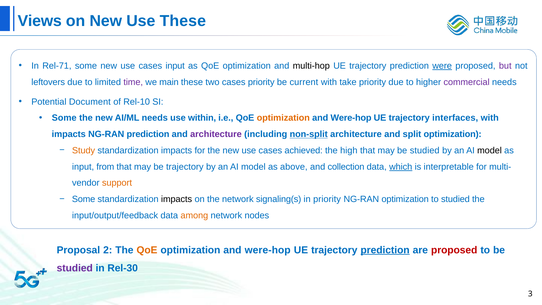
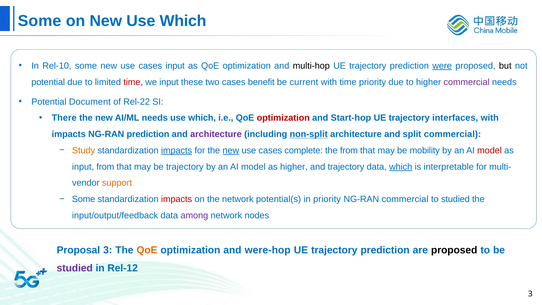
Views: Views -> Some (40, 21)
New Use These: These -> Which (183, 21)
Rel-71: Rel-71 -> Rel-10 (57, 66)
but colour: purple -> black (505, 66)
leftovers: leftovers -> potential (48, 82)
time colour: purple -> red (133, 82)
we main: main -> input (169, 82)
cases priority: priority -> benefit (261, 82)
with take: take -> time (348, 82)
Rel-10: Rel-10 -> Rel-22 (137, 102)
Some: Some -> There (64, 118)
within: within -> which (202, 118)
optimization colour: orange -> red (283, 118)
Were-hop: Were-hop -> Start-hop (351, 118)
split optimization: optimization -> commercial (452, 134)
impacts underline: none -> present (177, 150)
new underline: none -> present (231, 150)
achieved: achieved -> complete (304, 150)
the high: high -> from (349, 150)
may be studied: studied -> mobility (425, 150)
model colour: black -> red (490, 150)
as above: above -> higher (294, 167)
and collection: collection -> trajectory (346, 167)
impacts colour: black -> red (177, 199)
signaling(s: signaling(s -> potential(s (279, 199)
NG-RAN optimization: optimization -> commercial (405, 199)
among colour: orange -> purple (194, 215)
Proposal 2: 2 -> 3 (108, 250)
prediction underline: present -> none (385, 250)
proposed colour: red -> black (454, 250)
Rel-30: Rel-30 -> Rel-12 (123, 268)
